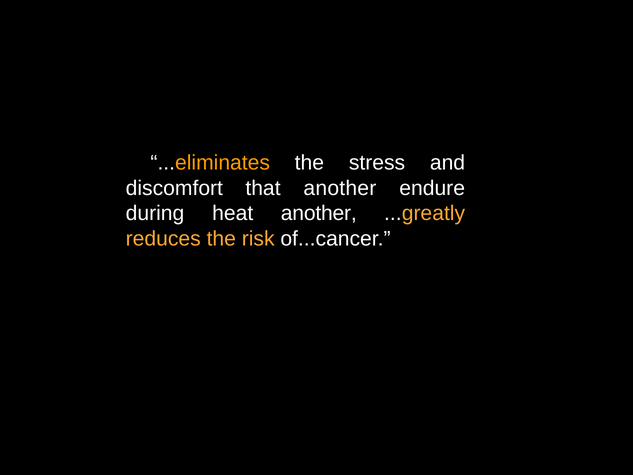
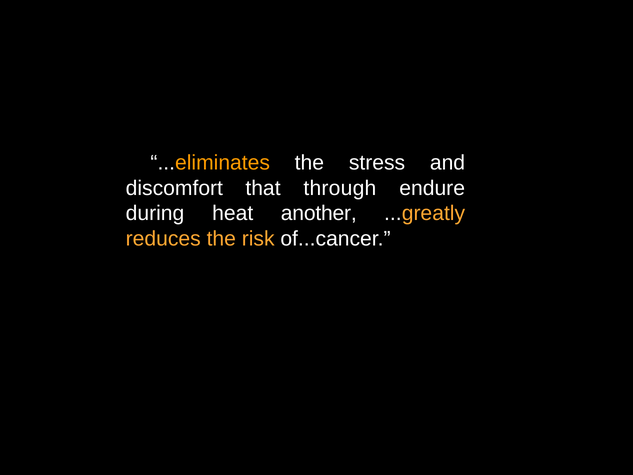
that another: another -> through (340, 188)
